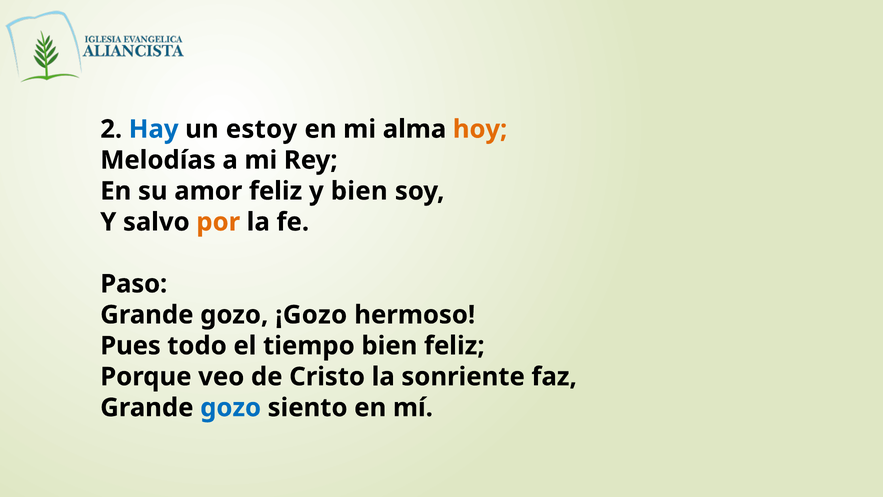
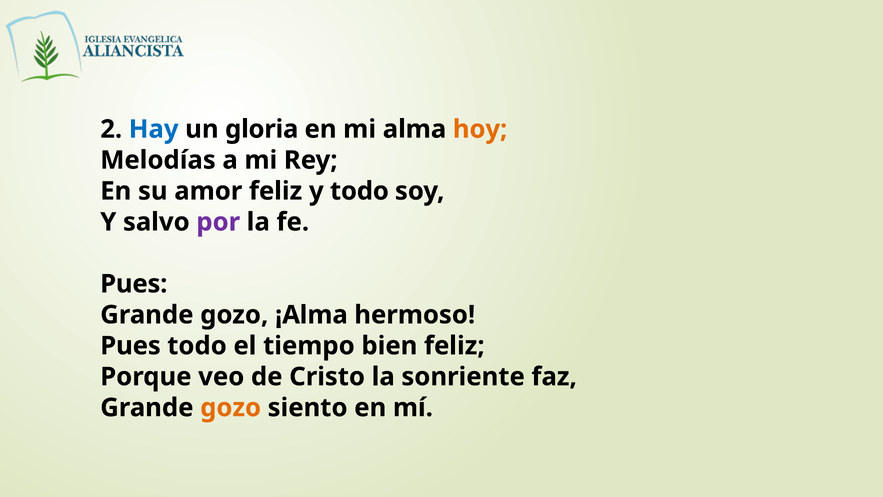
estoy: estoy -> gloria (262, 129)
y bien: bien -> todo (359, 191)
por colour: orange -> purple (218, 222)
Paso: Paso -> Pues (134, 284)
¡Gozo: ¡Gozo -> ¡Alma (311, 315)
gozo colour: blue -> orange (231, 407)
